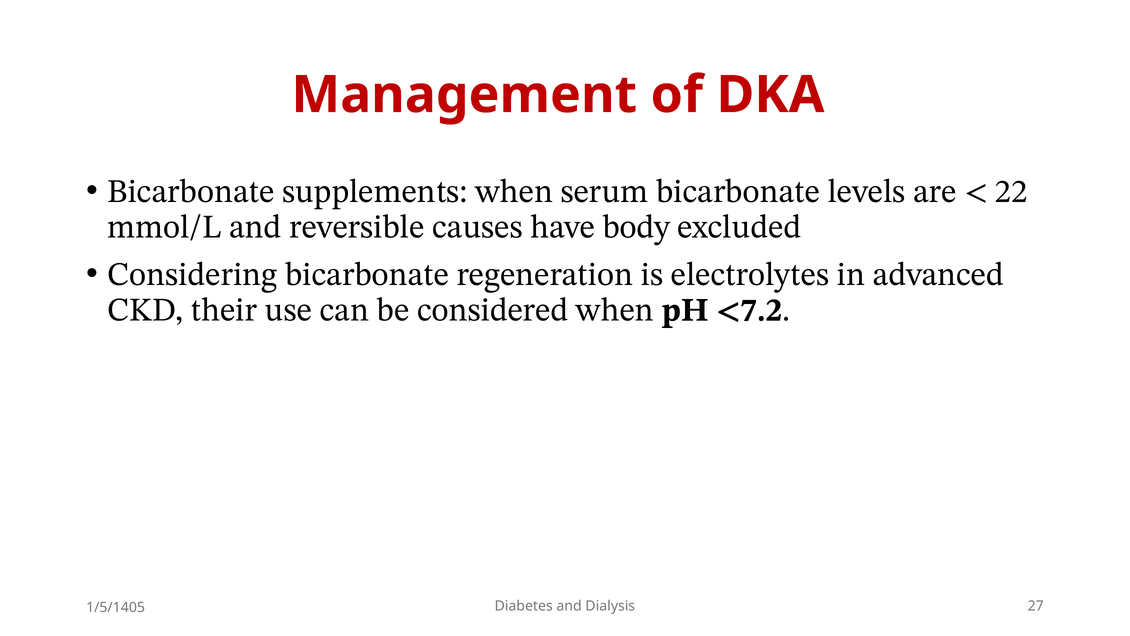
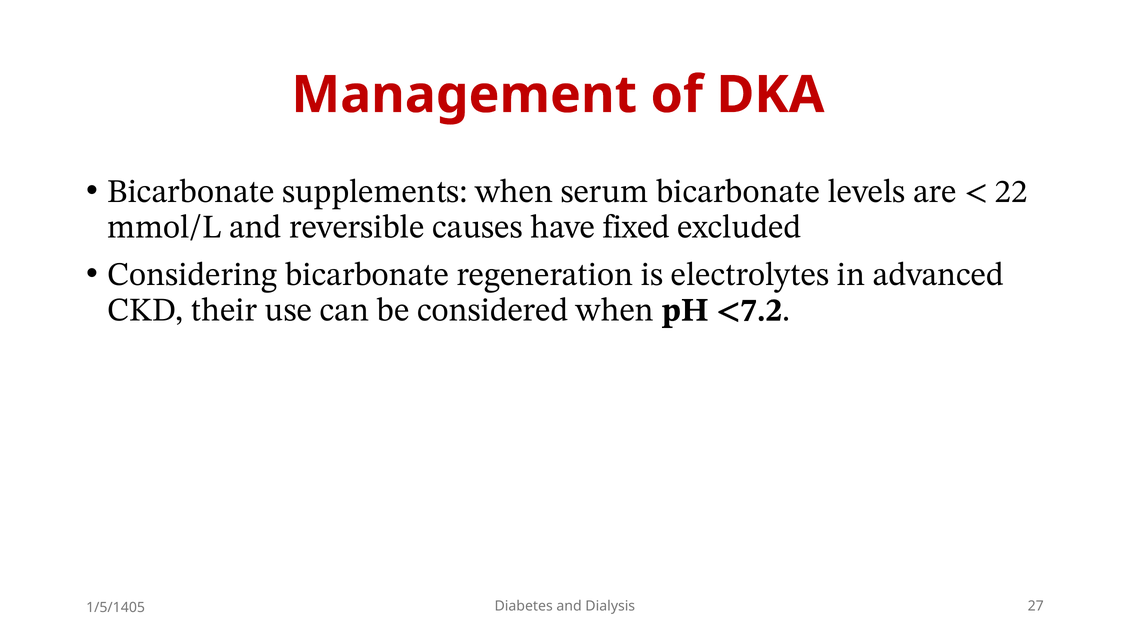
body: body -> fixed (637, 227)
